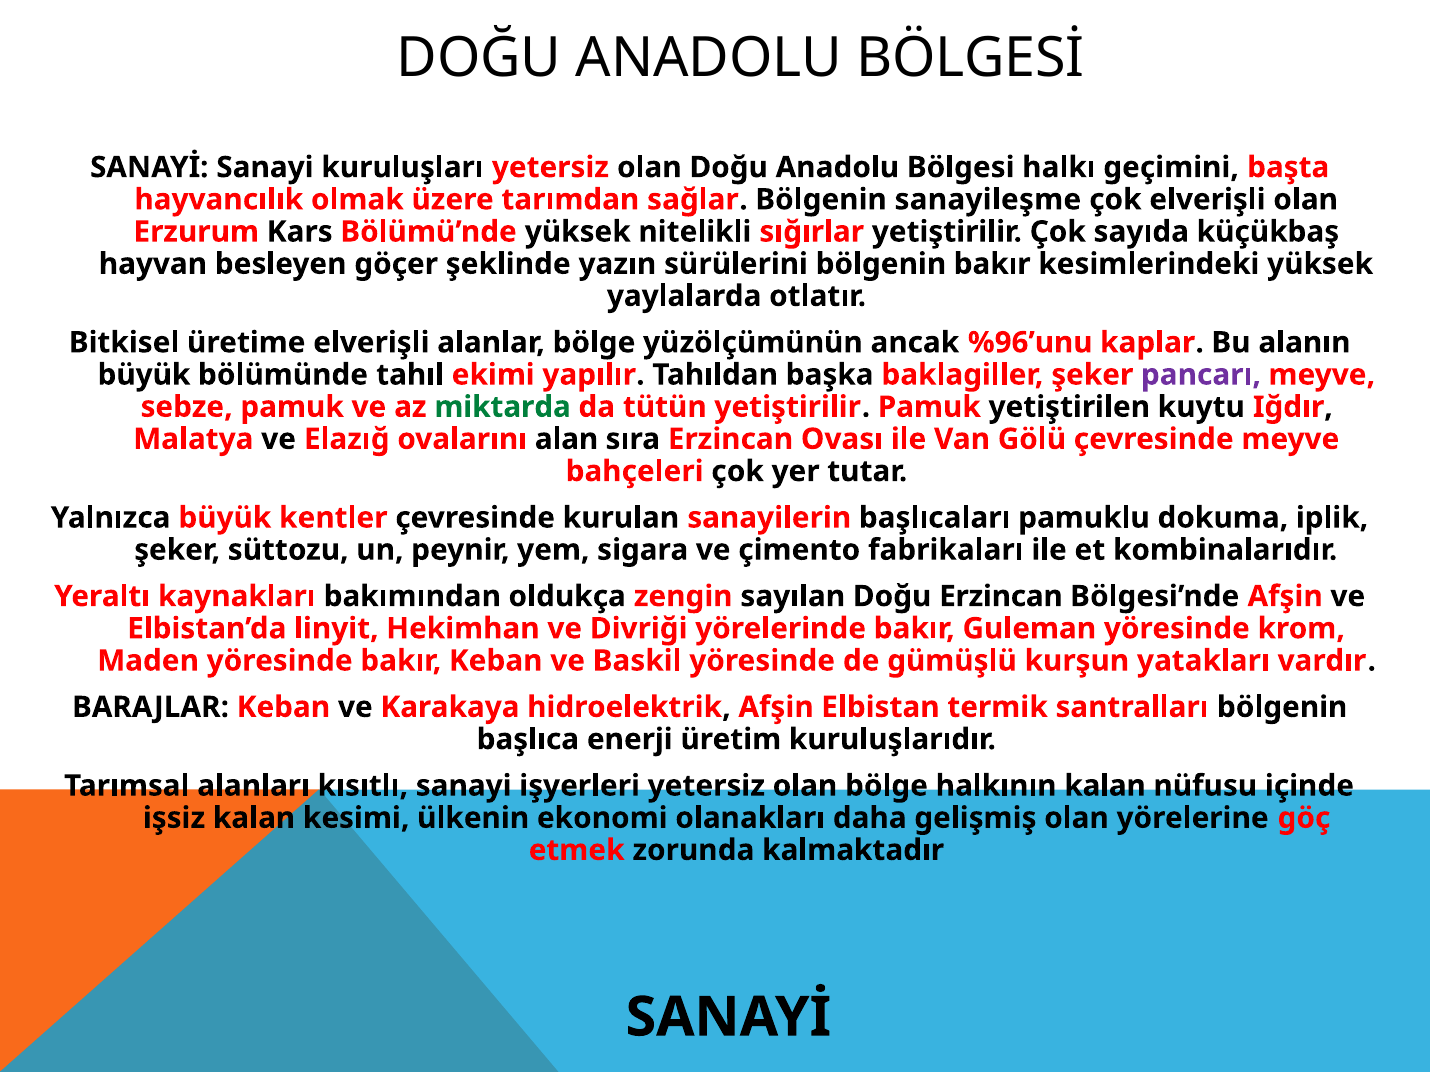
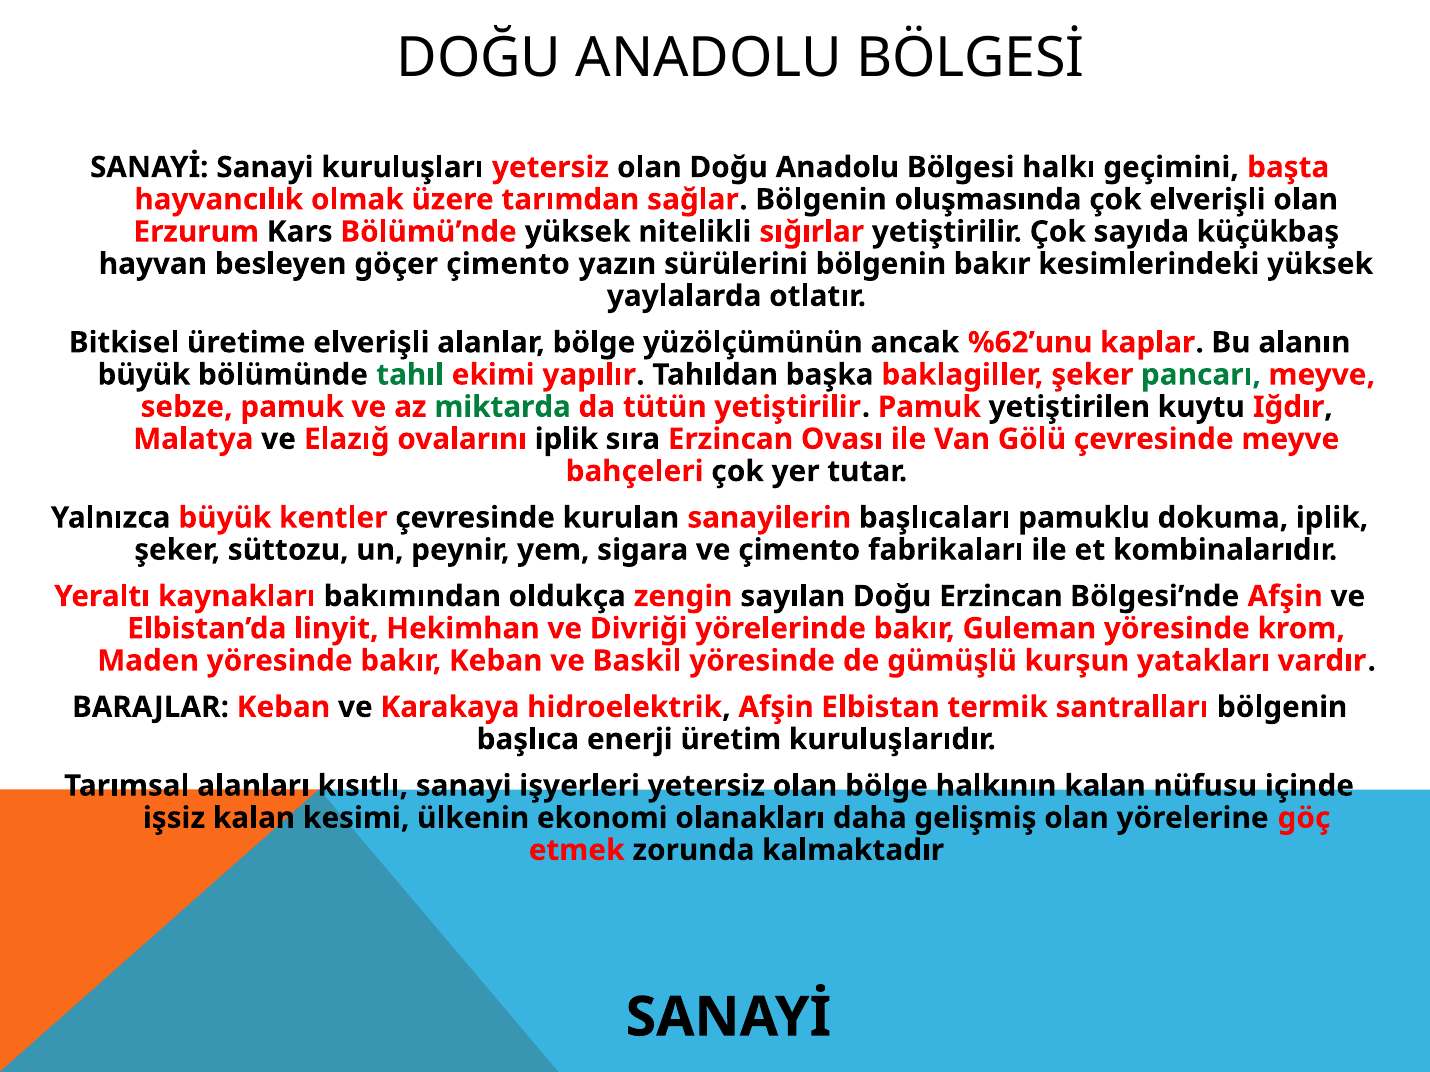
sanayileşme: sanayileşme -> oluşmasında (988, 200)
göçer şeklinde: şeklinde -> çimento (508, 264)
%96’unu: %96’unu -> %62’unu (1030, 343)
tahıl colour: black -> green (410, 375)
pancarı colour: purple -> green (1201, 375)
ovalarını alan: alan -> iplik (566, 439)
